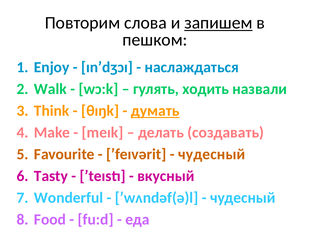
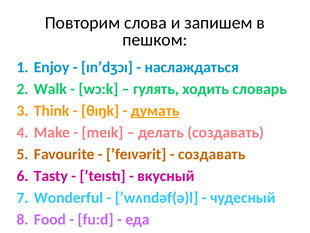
запишем underline: present -> none (218, 23)
назвали: назвали -> словарь (260, 89)
чудесный: чудесный -> создавать (212, 154)
